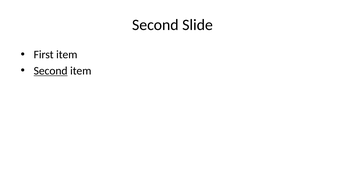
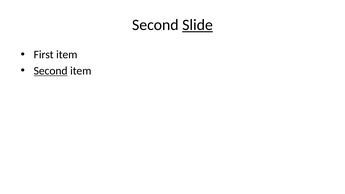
Slide underline: none -> present (198, 25)
